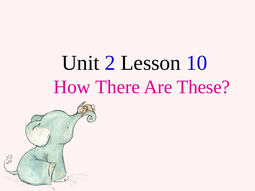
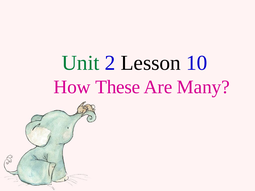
Unit colour: black -> green (81, 63)
There: There -> These (118, 87)
These: These -> Many (203, 87)
